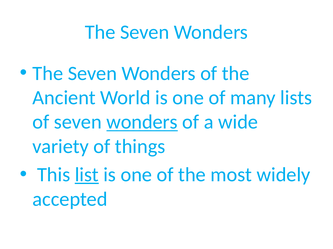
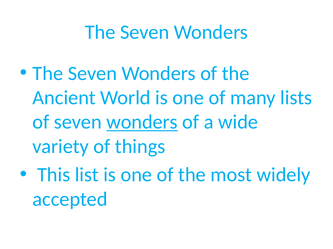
list underline: present -> none (87, 175)
